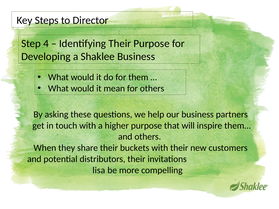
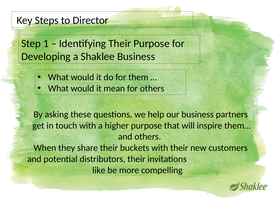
4: 4 -> 1 (46, 44)
lisa: lisa -> like (99, 170)
